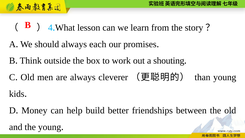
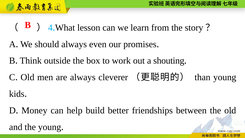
each: each -> even (98, 44)
